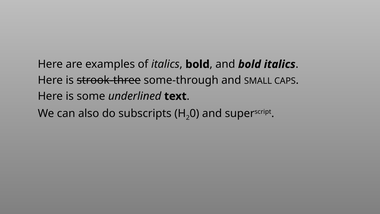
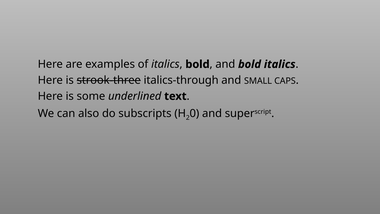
some-through: some-through -> italics-through (181, 80)
